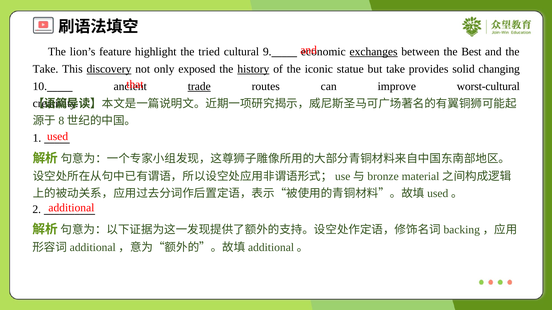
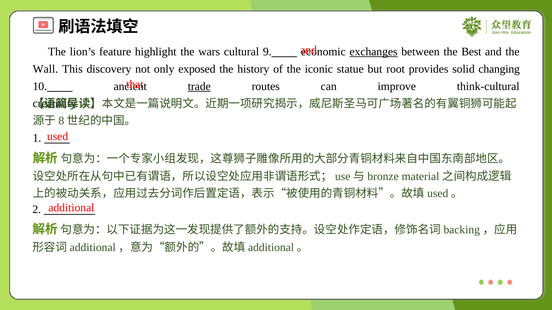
tried: tried -> wars (209, 52)
Take: Take -> Wall (45, 69)
discovery underline: present -> none (109, 69)
history underline: present -> none (253, 69)
but take: take -> root (396, 69)
worst-cultural: worst-cultural -> think-cultural (488, 86)
